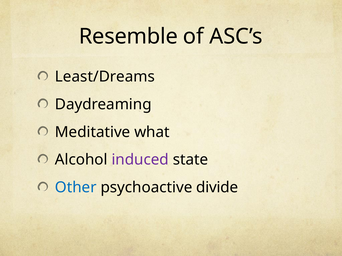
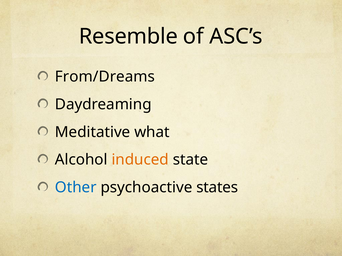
Least/Dreams: Least/Dreams -> From/Dreams (105, 77)
induced colour: purple -> orange (140, 160)
divide: divide -> states (217, 188)
